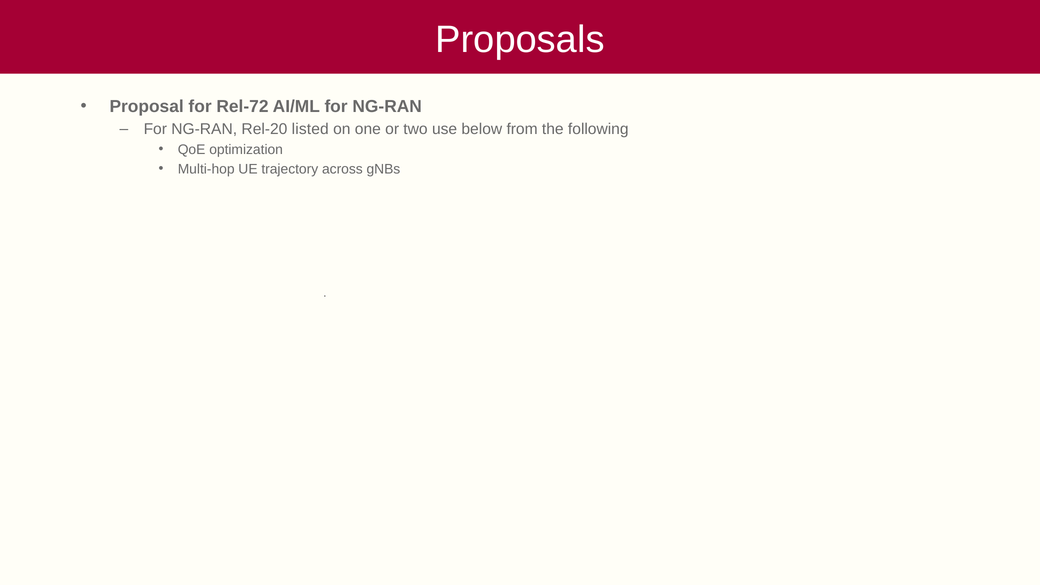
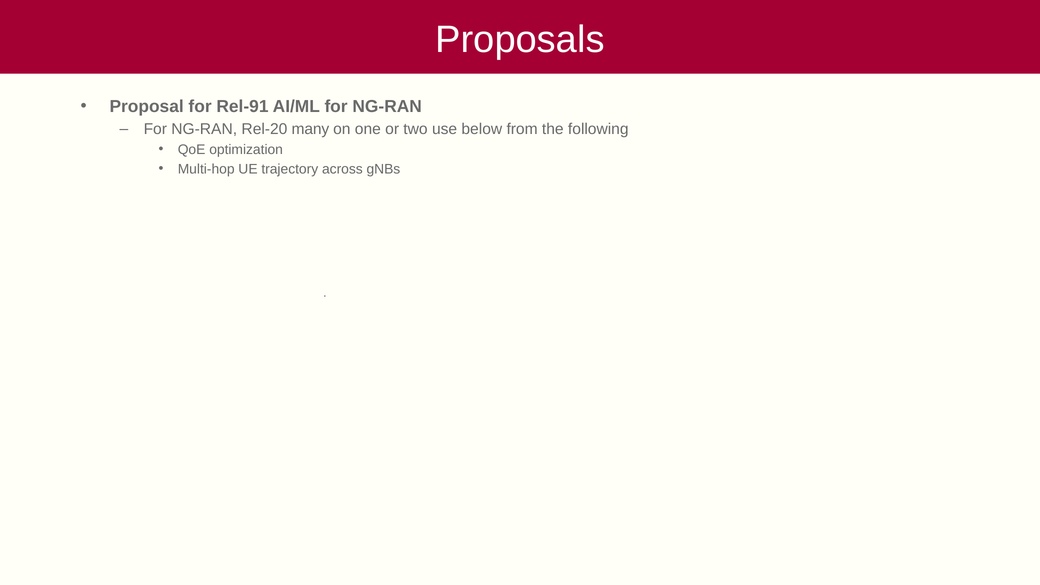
Rel-72: Rel-72 -> Rel-91 (242, 107)
listed: listed -> many (310, 129)
